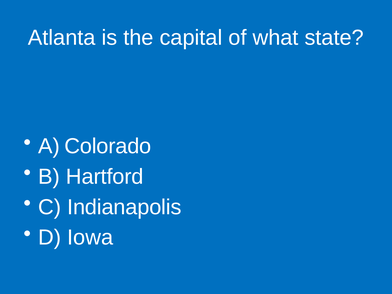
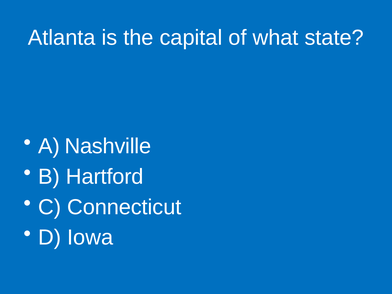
Colorado: Colorado -> Nashville (108, 146)
Indianapolis: Indianapolis -> Connecticut (124, 207)
